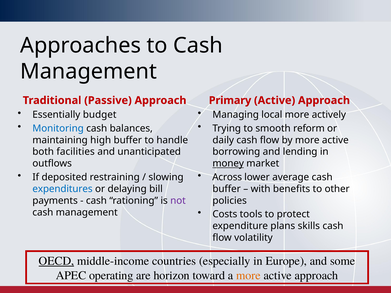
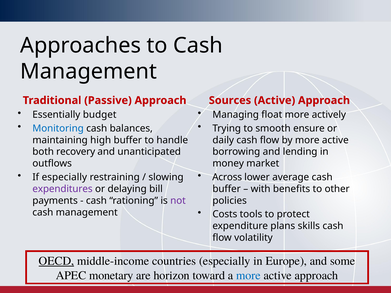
Primary: Primary -> Sources (230, 100)
local: local -> float (272, 115)
reform: reform -> ensure (309, 128)
facilities: facilities -> recovery (76, 152)
money underline: present -> none (228, 164)
If deposited: deposited -> especially (64, 177)
expenditures colour: blue -> purple (62, 189)
operating: operating -> monetary (111, 276)
more colour: orange -> blue (248, 276)
